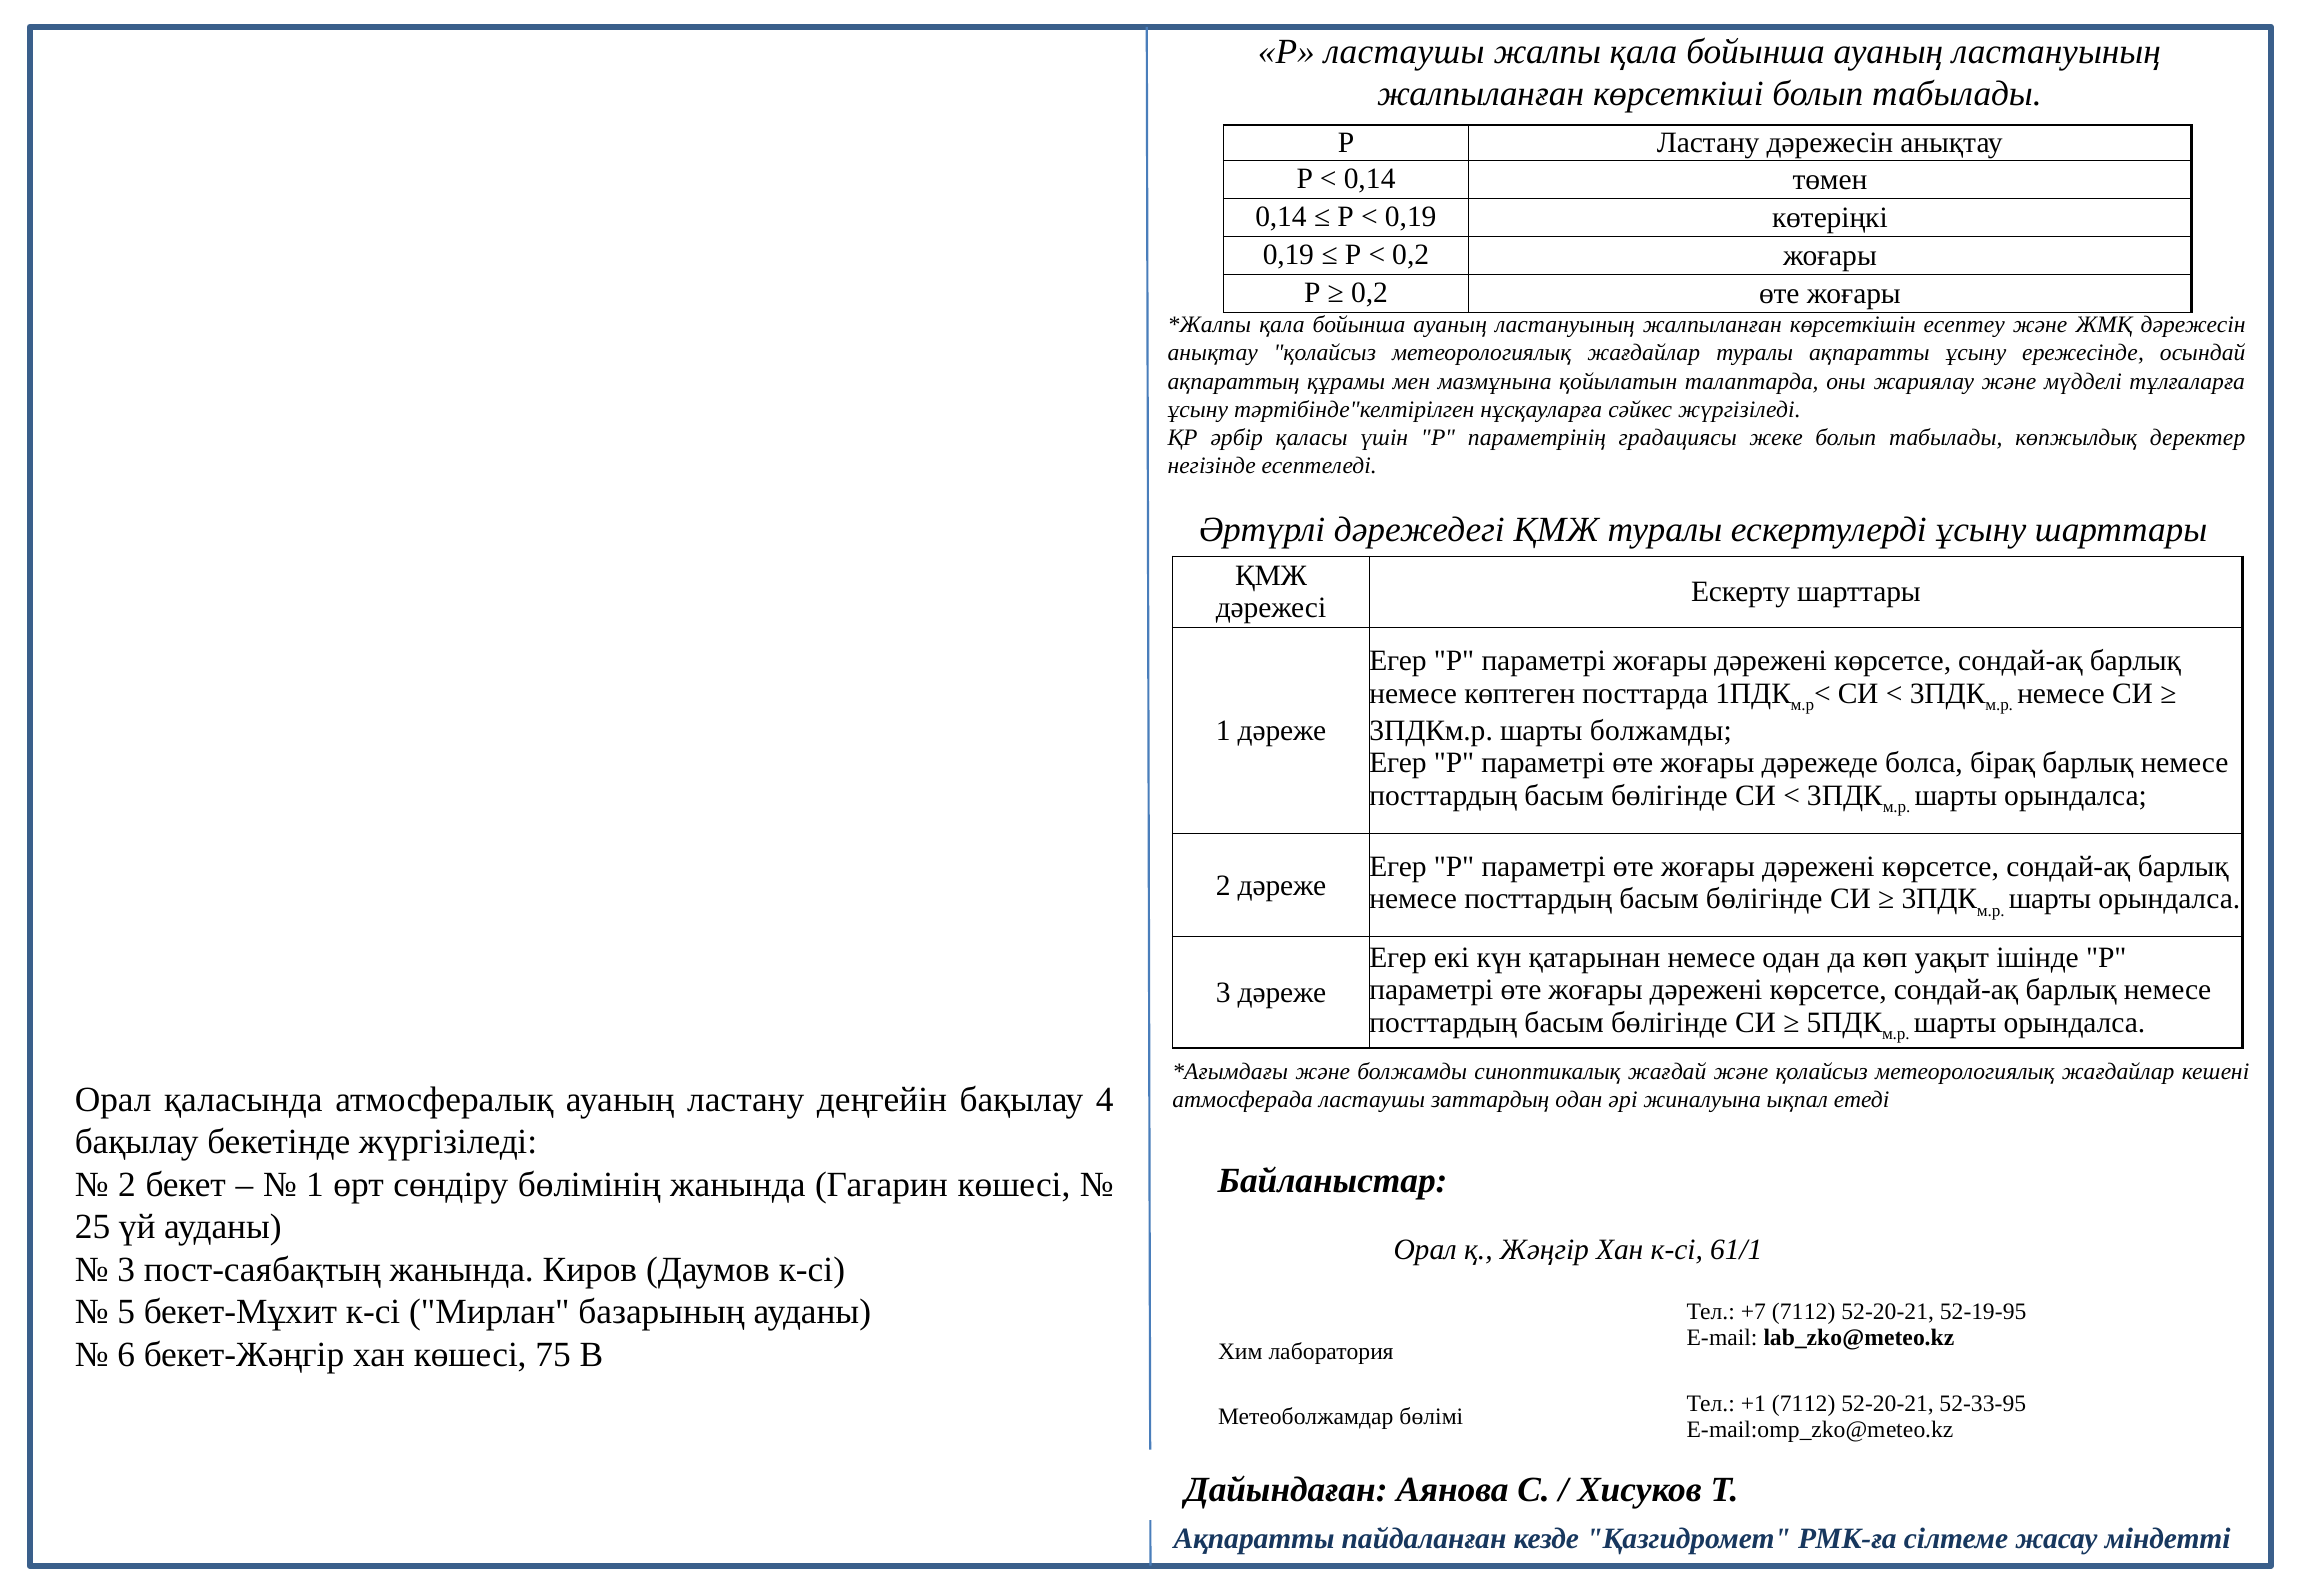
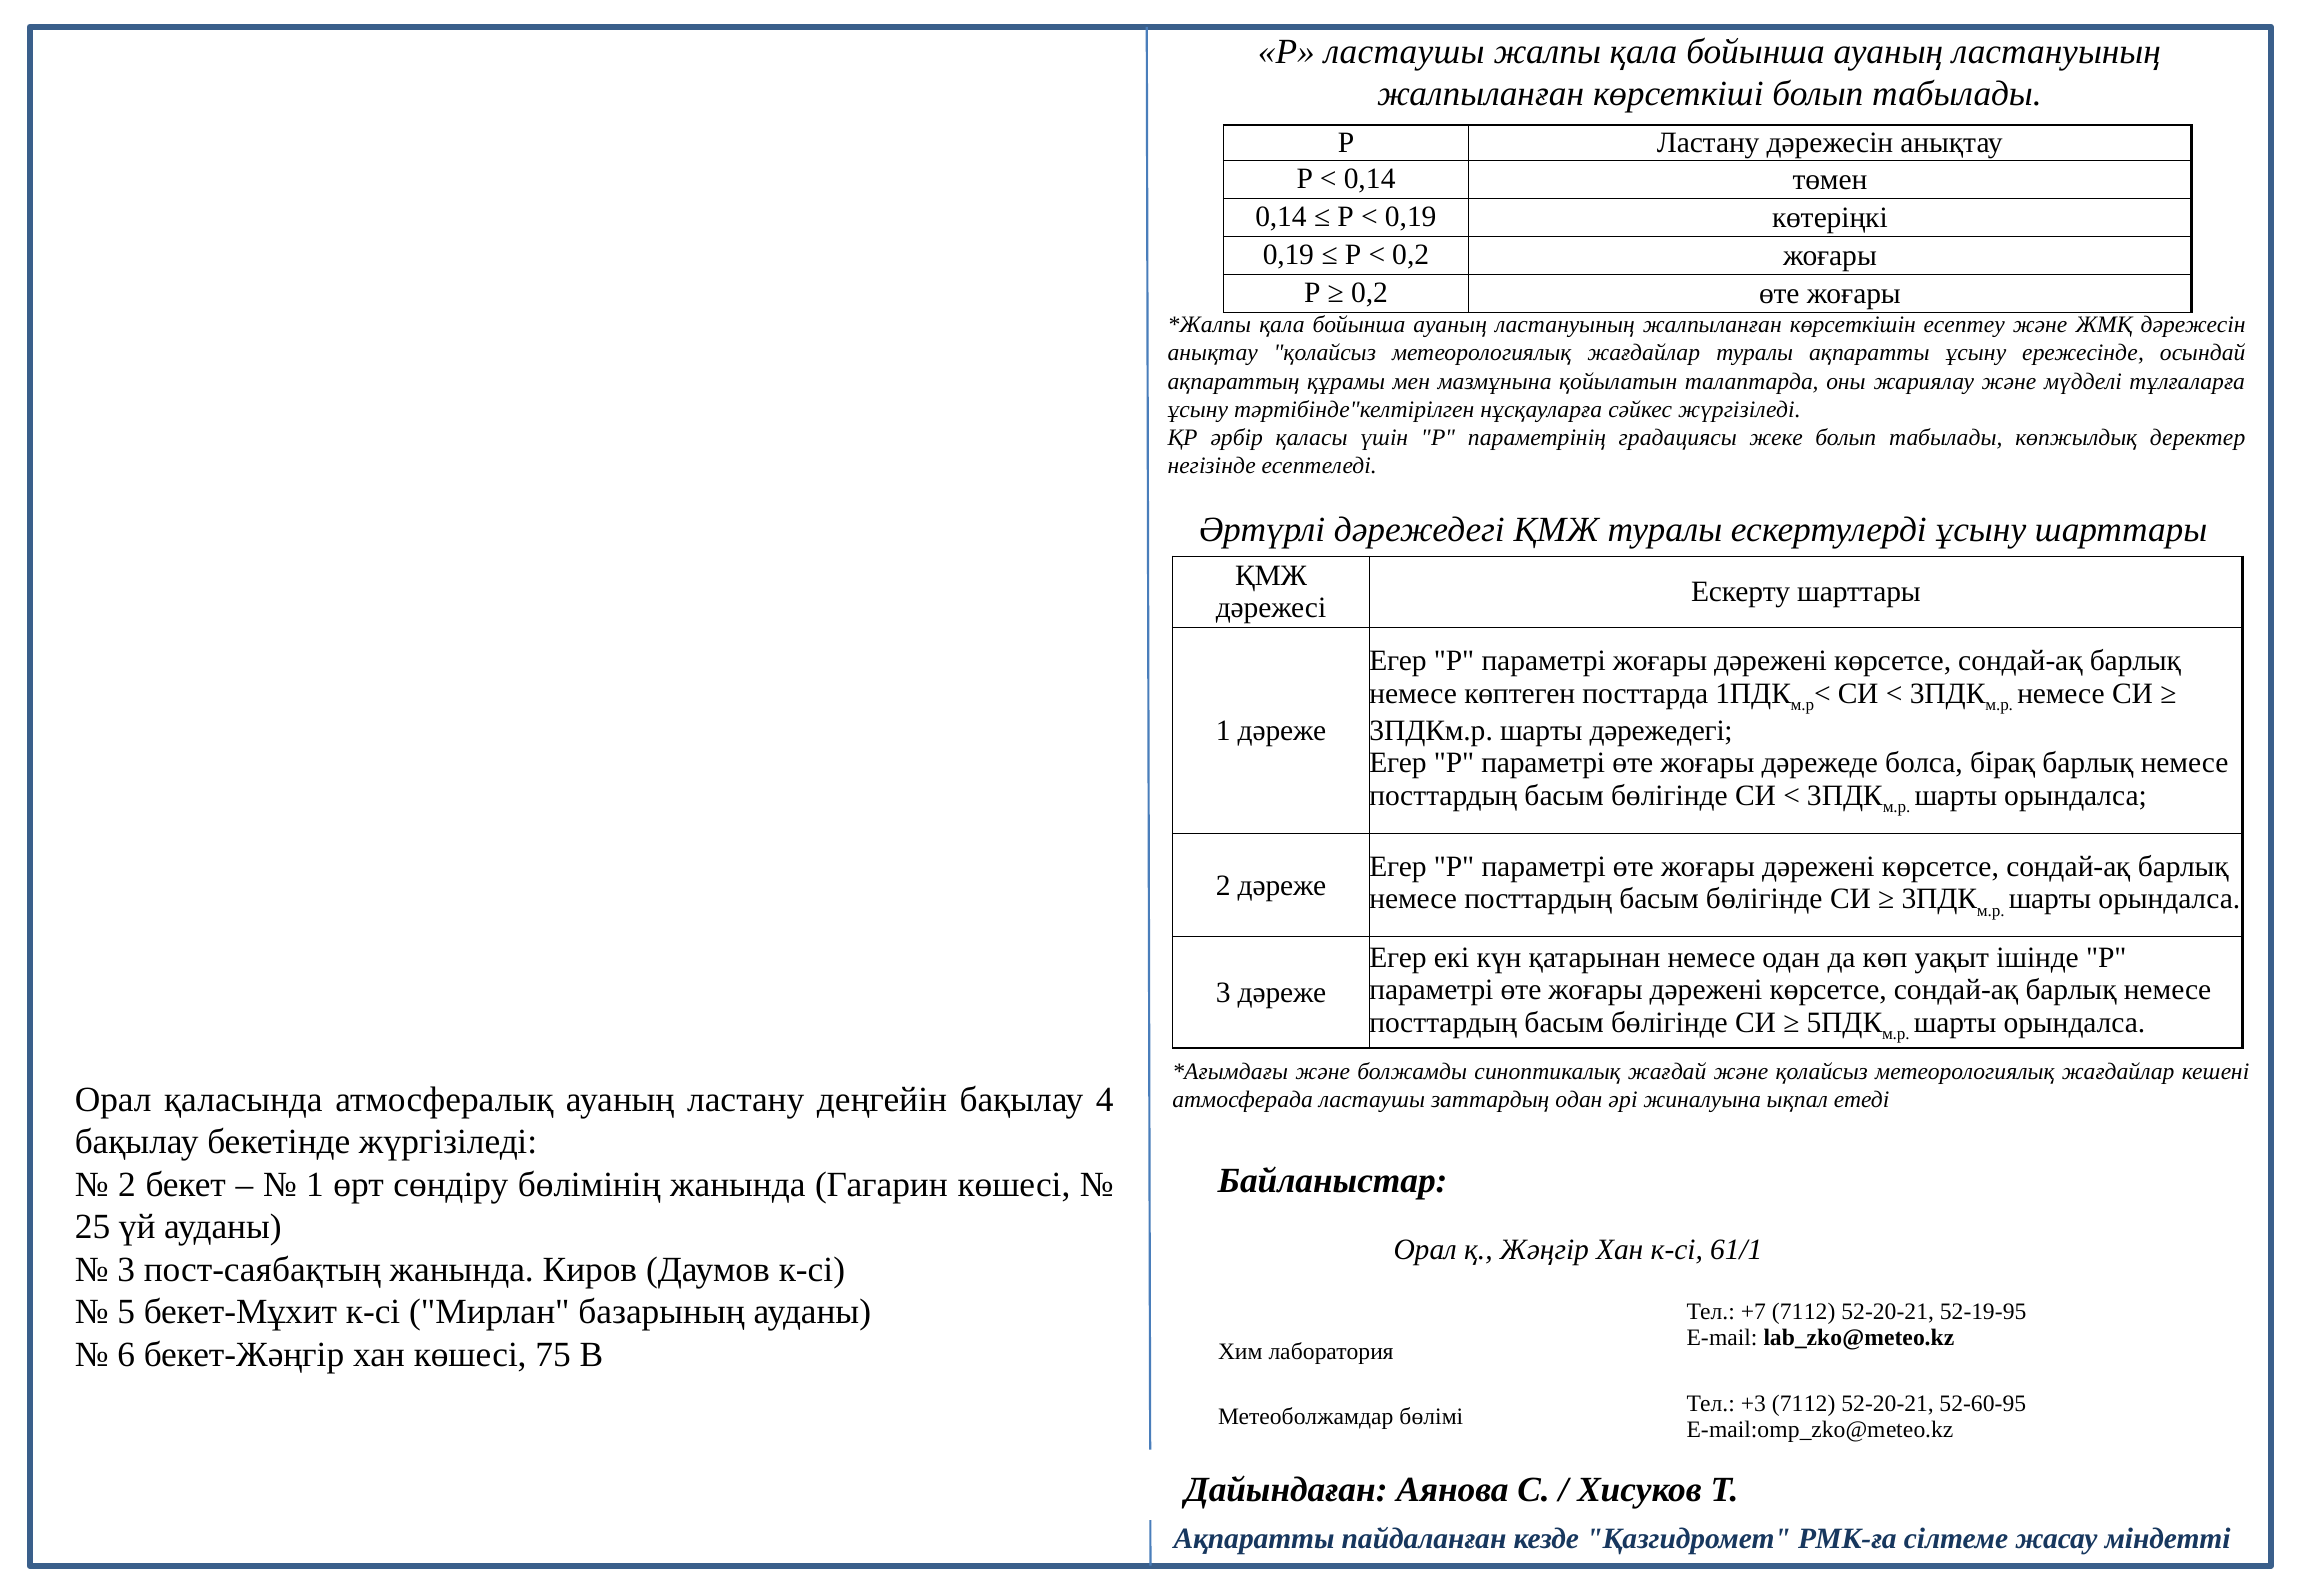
шарты болжамды: болжамды -> дәрежедегі (1661, 731)
+1: +1 -> +3 (1753, 1404)
52-33-95: 52-33-95 -> 52-60-95 (1983, 1404)
